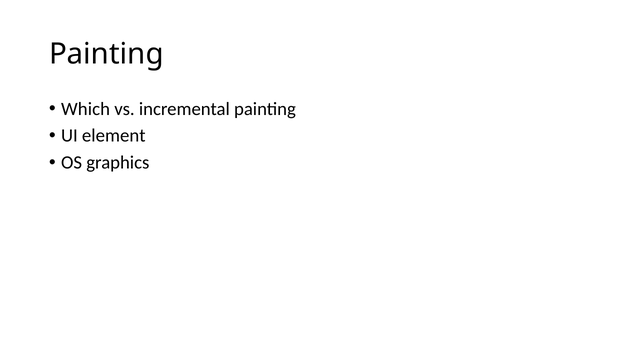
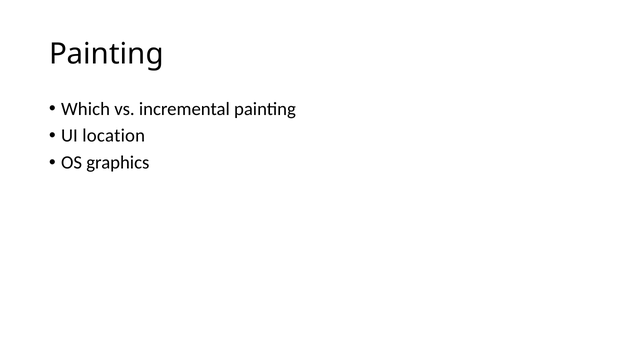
element: element -> location (114, 136)
